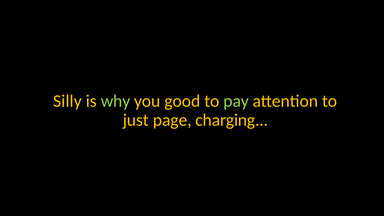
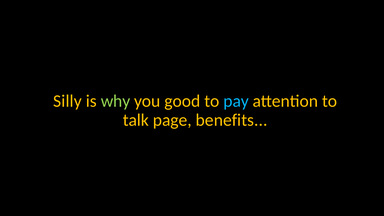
pay colour: light green -> light blue (236, 101)
just: just -> talk (136, 120)
charging: charging -> benefits (232, 120)
